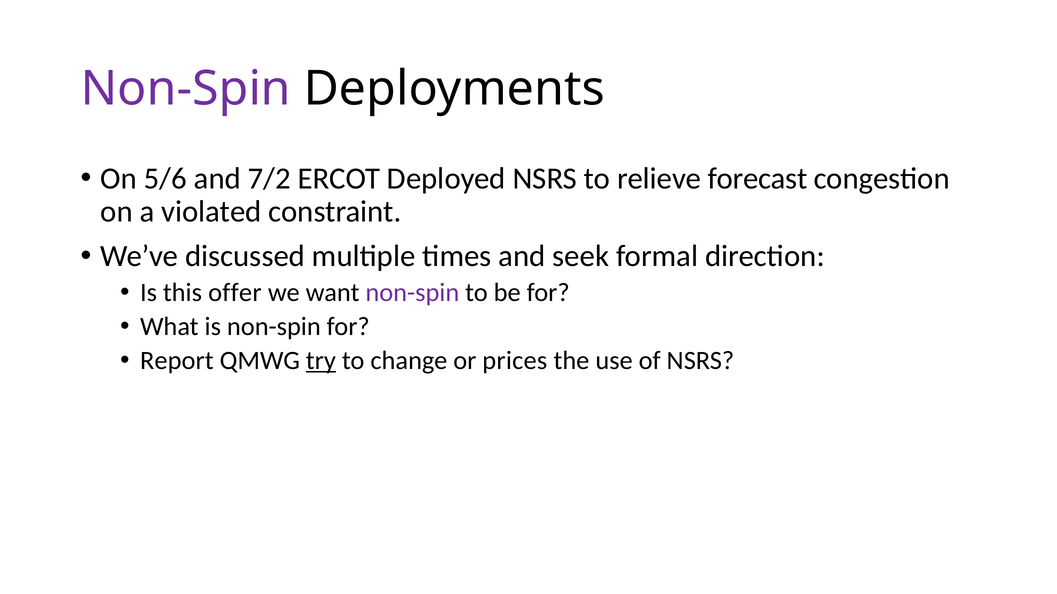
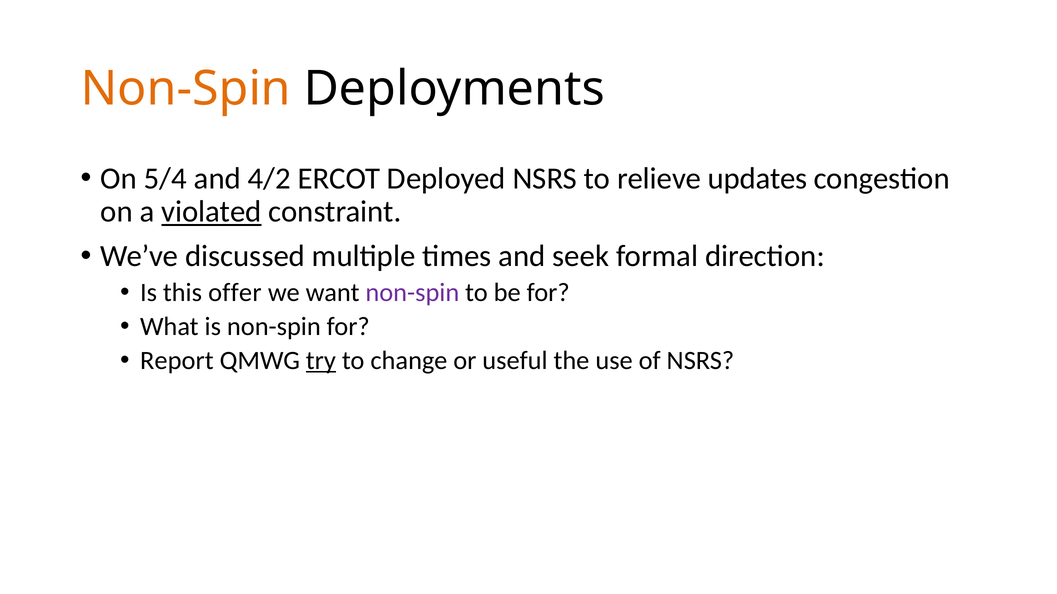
Non-Spin colour: purple -> orange (186, 89)
5/6: 5/6 -> 5/4 (165, 179)
7/2: 7/2 -> 4/2 (269, 179)
forecast: forecast -> updates (758, 179)
violated underline: none -> present (212, 212)
prices: prices -> useful (515, 361)
